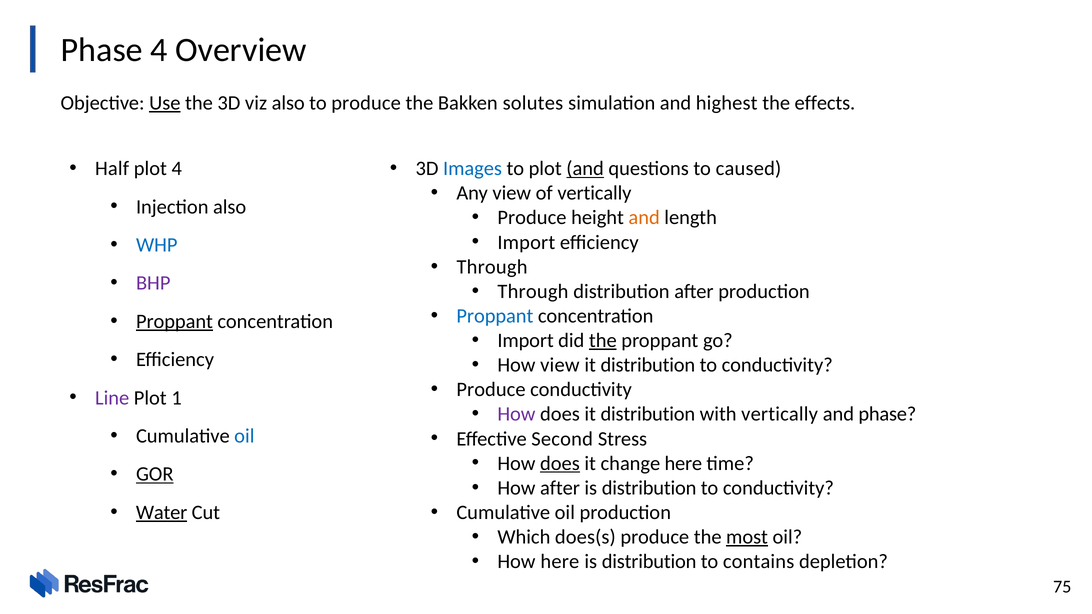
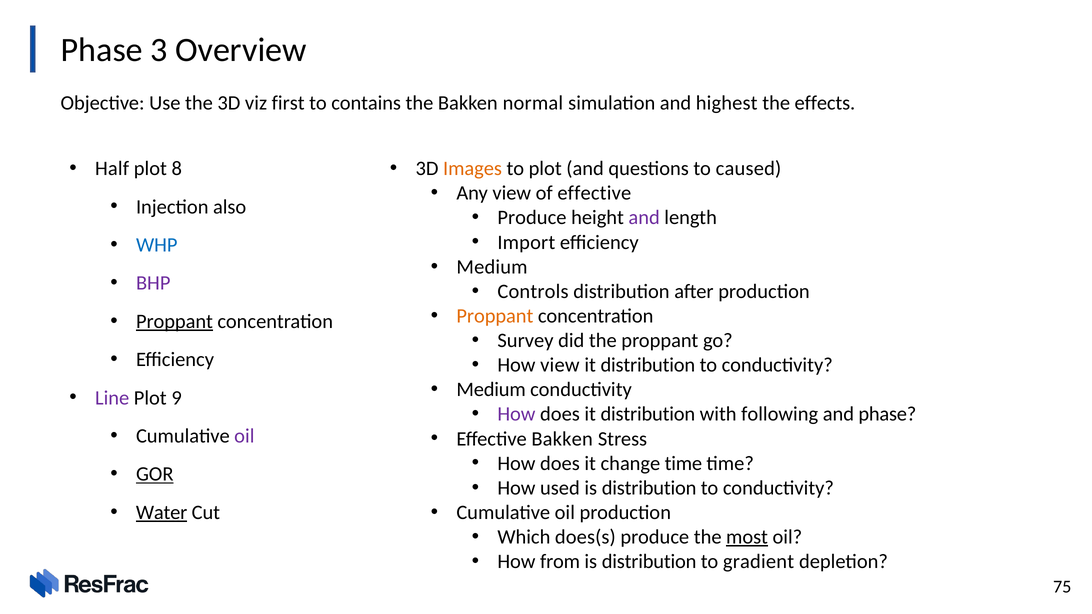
Phase 4: 4 -> 3 (159, 50)
Use underline: present -> none (165, 103)
viz also: also -> first (288, 103)
to produce: produce -> contains (366, 103)
solutes: solutes -> normal (533, 103)
plot 4: 4 -> 8 (177, 169)
Images colour: blue -> orange (473, 169)
and underline: present -> none (585, 169)
of vertically: vertically -> effective (594, 193)
and colour: orange -> purple (644, 218)
Through: Through -> Medium (492, 267)
Through: Through -> Controls (533, 292)
Proppant colour: blue -> orange (495, 316)
Import: Import -> Survey (525, 341)
the underline: present -> none (603, 341)
Produce: Produce -> Medium (491, 390)
1: 1 -> 9 (177, 398)
with vertically: vertically -> following (780, 414)
oil colour: blue -> purple (244, 436)
Effective Second: Second -> Bakken (562, 439)
does underline: present -> none (560, 464)
change here: here -> time (683, 464)
How after: after -> used (560, 488)
How here: here -> from (560, 562)
contains: contains -> gradient (759, 562)
